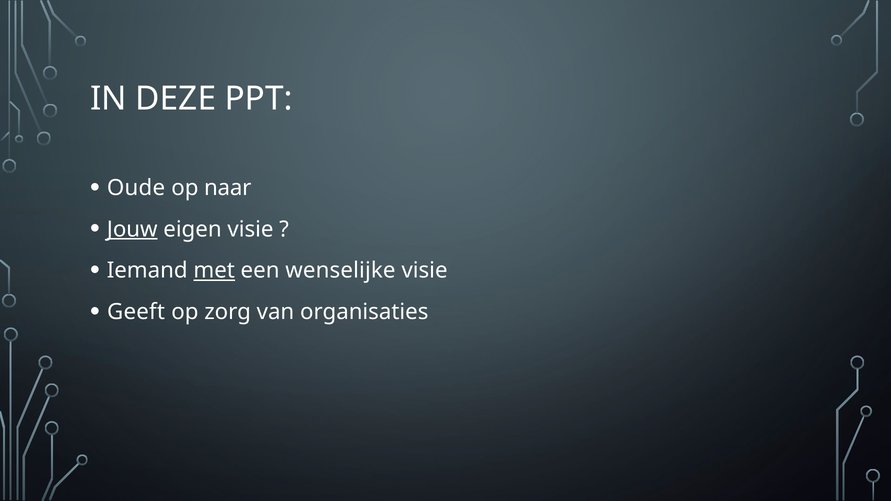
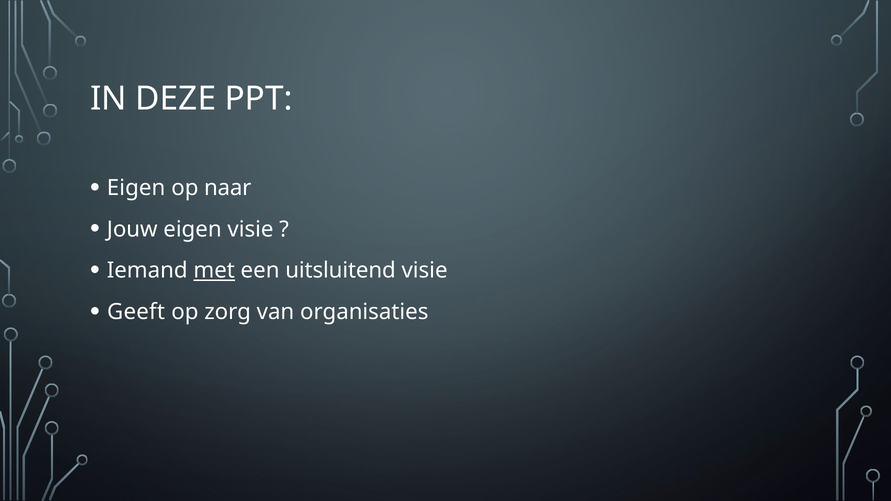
Oude: Oude -> Eigen (136, 188)
Jouw underline: present -> none (132, 229)
wenselijke: wenselijke -> uitsluitend (341, 271)
